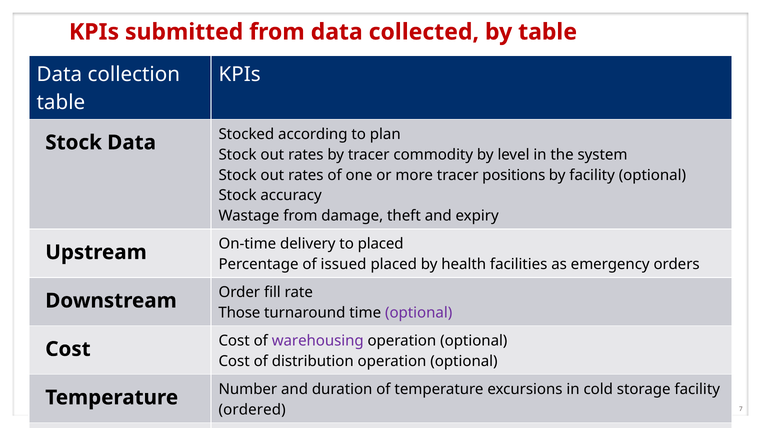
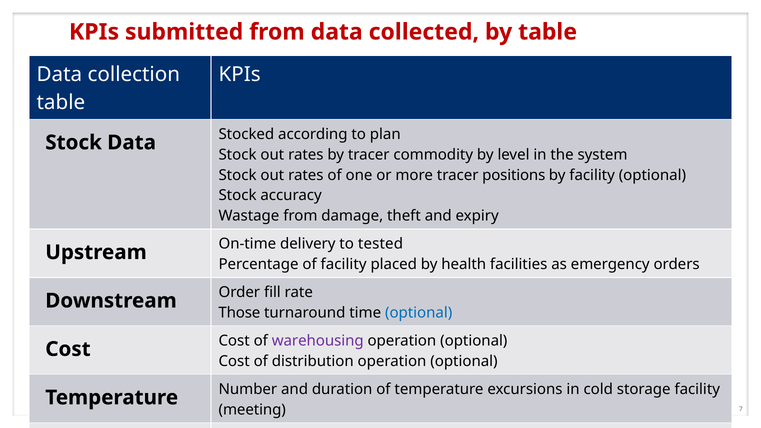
to placed: placed -> tested (380, 244)
of issued: issued -> facility (344, 264)
optional colour: purple -> blue (419, 313)
ordered: ordered -> meeting (252, 410)
